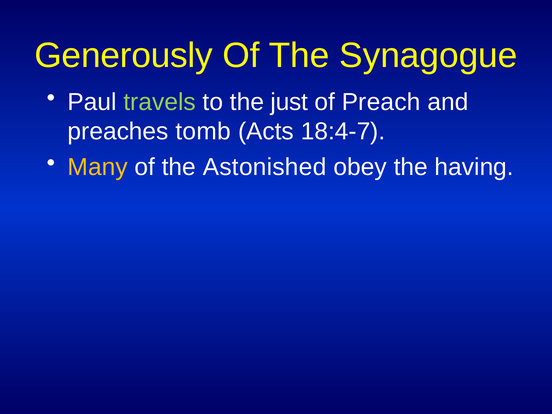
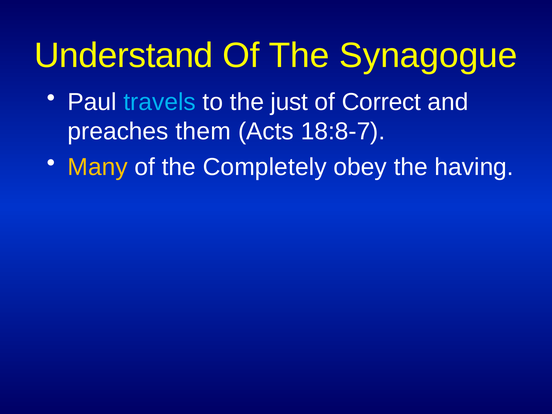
Generously: Generously -> Understand (124, 55)
travels colour: light green -> light blue (160, 102)
Preach: Preach -> Correct (381, 102)
tomb: tomb -> them (203, 131)
18:4-7: 18:4-7 -> 18:8-7 (343, 131)
Astonished: Astonished -> Completely (265, 167)
